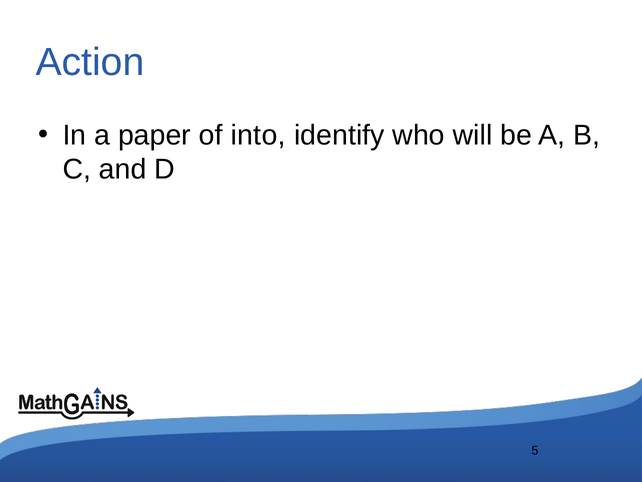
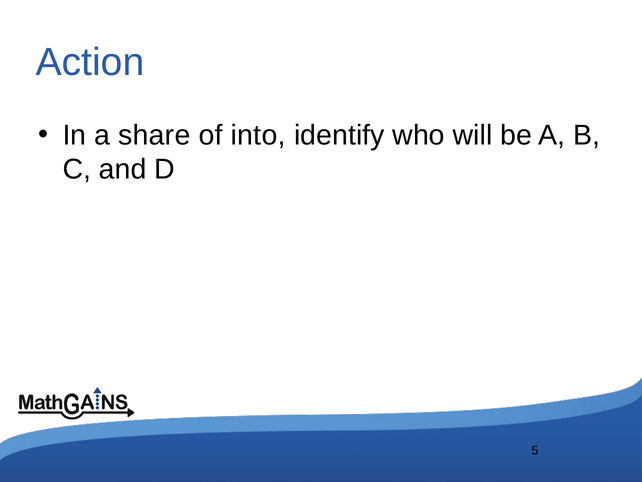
paper: paper -> share (154, 135)
